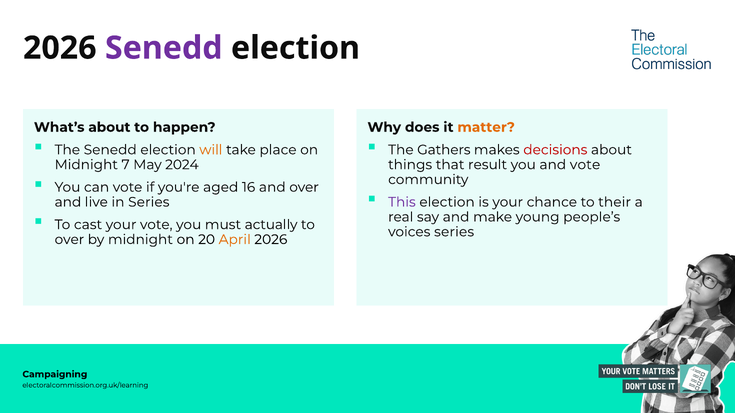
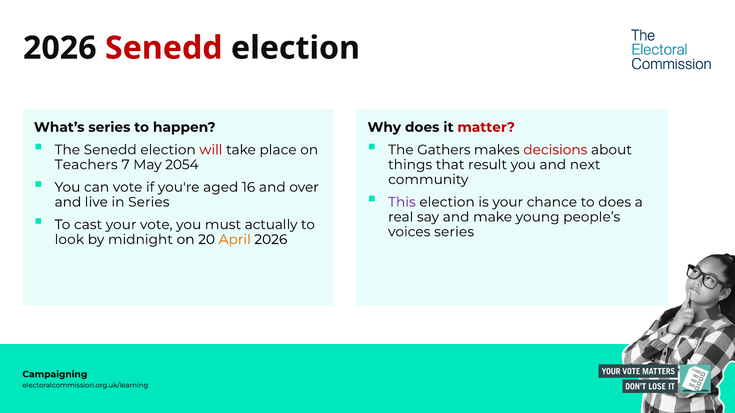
Senedd colour: purple -> red (164, 48)
What’s about: about -> series (109, 127)
matter colour: orange -> red (486, 127)
will colour: orange -> red (211, 150)
Midnight: Midnight -> Teachers (86, 165)
2024: 2024 -> 2054 (182, 165)
and vote: vote -> next (585, 165)
to their: their -> does (615, 202)
over: over -> look (69, 240)
